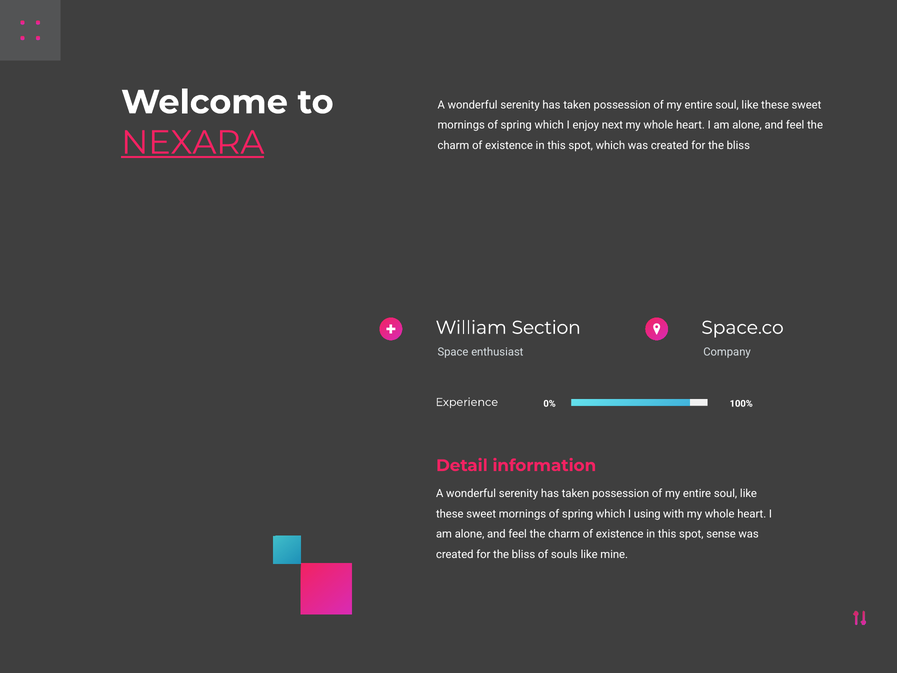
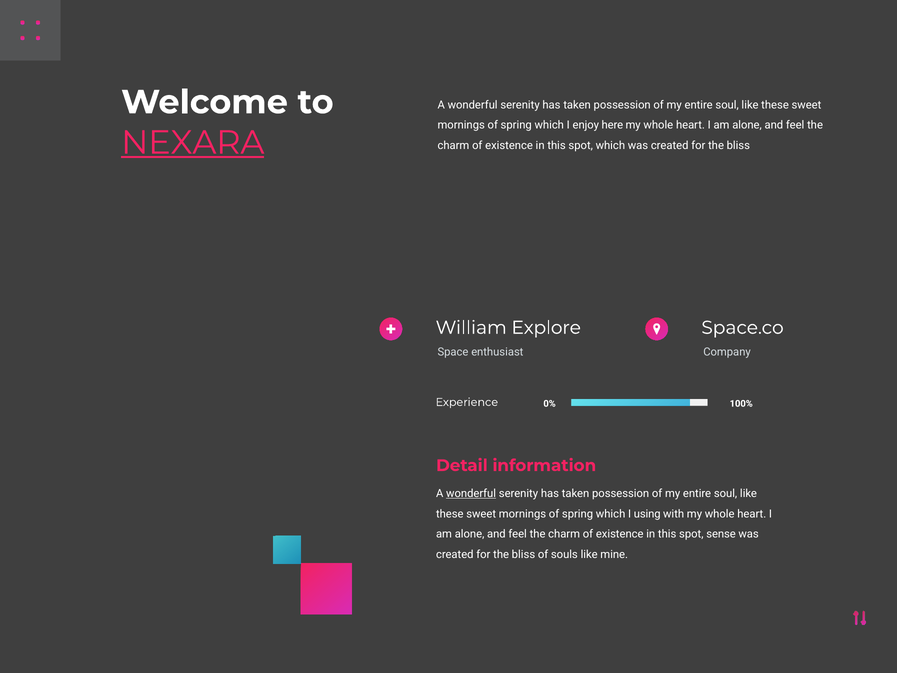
next: next -> here (612, 125)
Section: Section -> Explore (546, 328)
wonderful underline: none -> present (471, 493)
